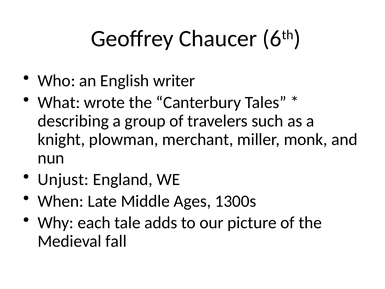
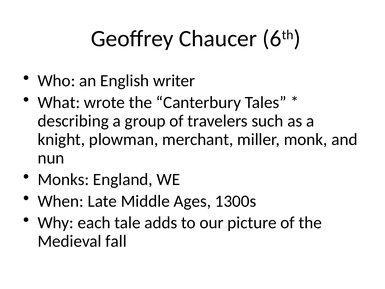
Unjust: Unjust -> Monks (63, 179)
